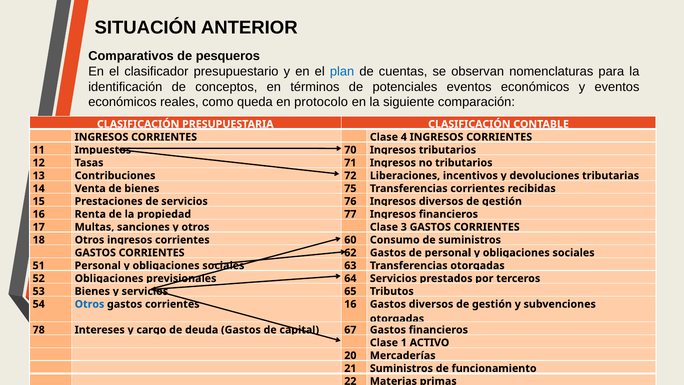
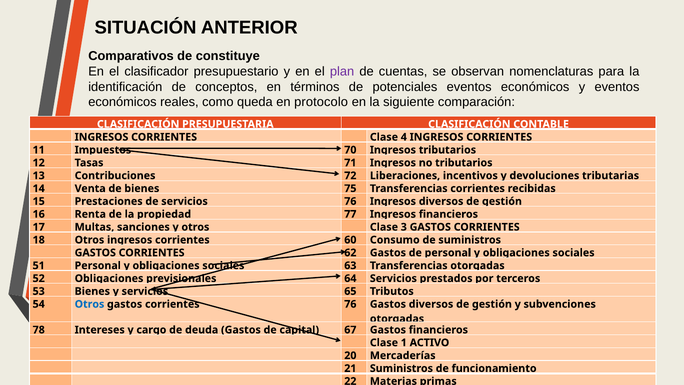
pesqueros: pesqueros -> constituye (228, 56)
plan colour: blue -> purple (342, 71)
corrientes 16: 16 -> 76 (350, 304)
